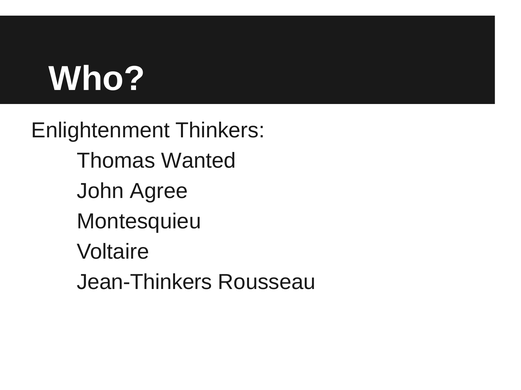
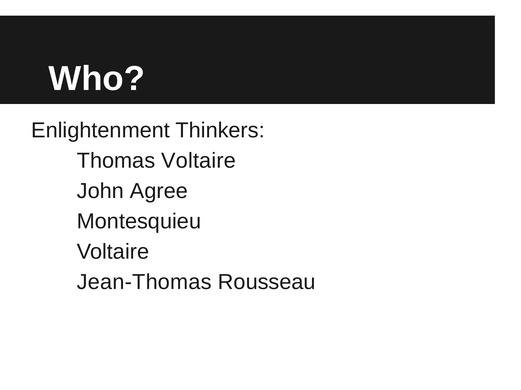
Thomas Wanted: Wanted -> Voltaire (199, 161)
Jean-Thinkers: Jean-Thinkers -> Jean-Thomas (144, 283)
